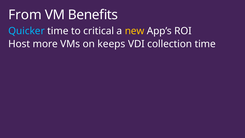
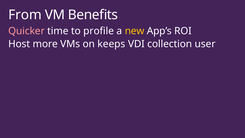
Quicker colour: light blue -> pink (27, 31)
critical: critical -> profile (99, 31)
collection time: time -> user (205, 44)
